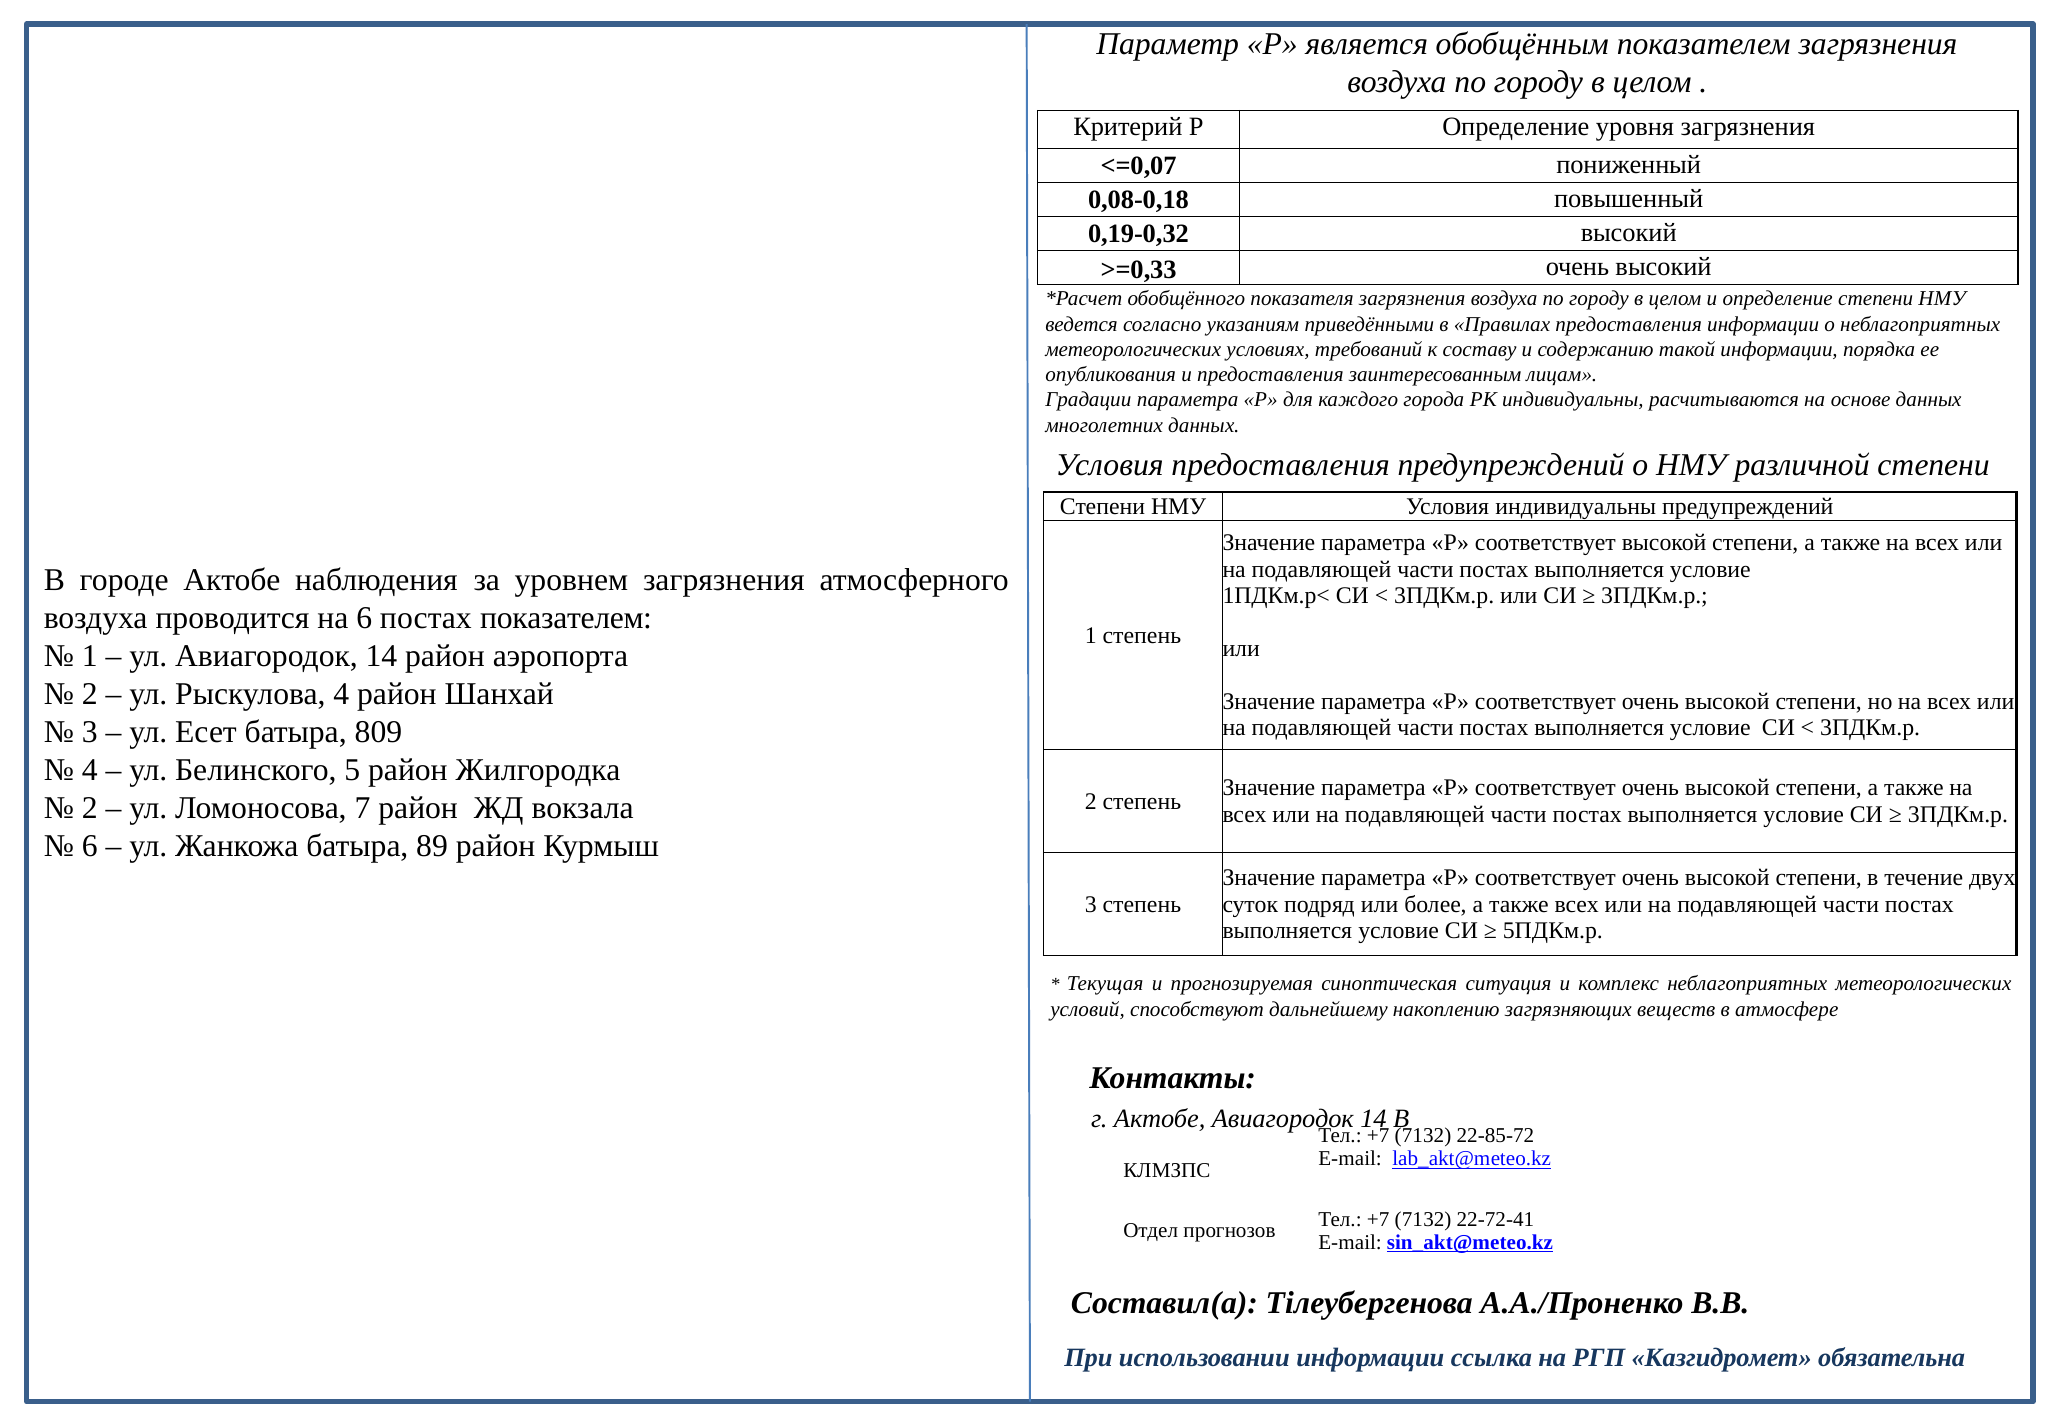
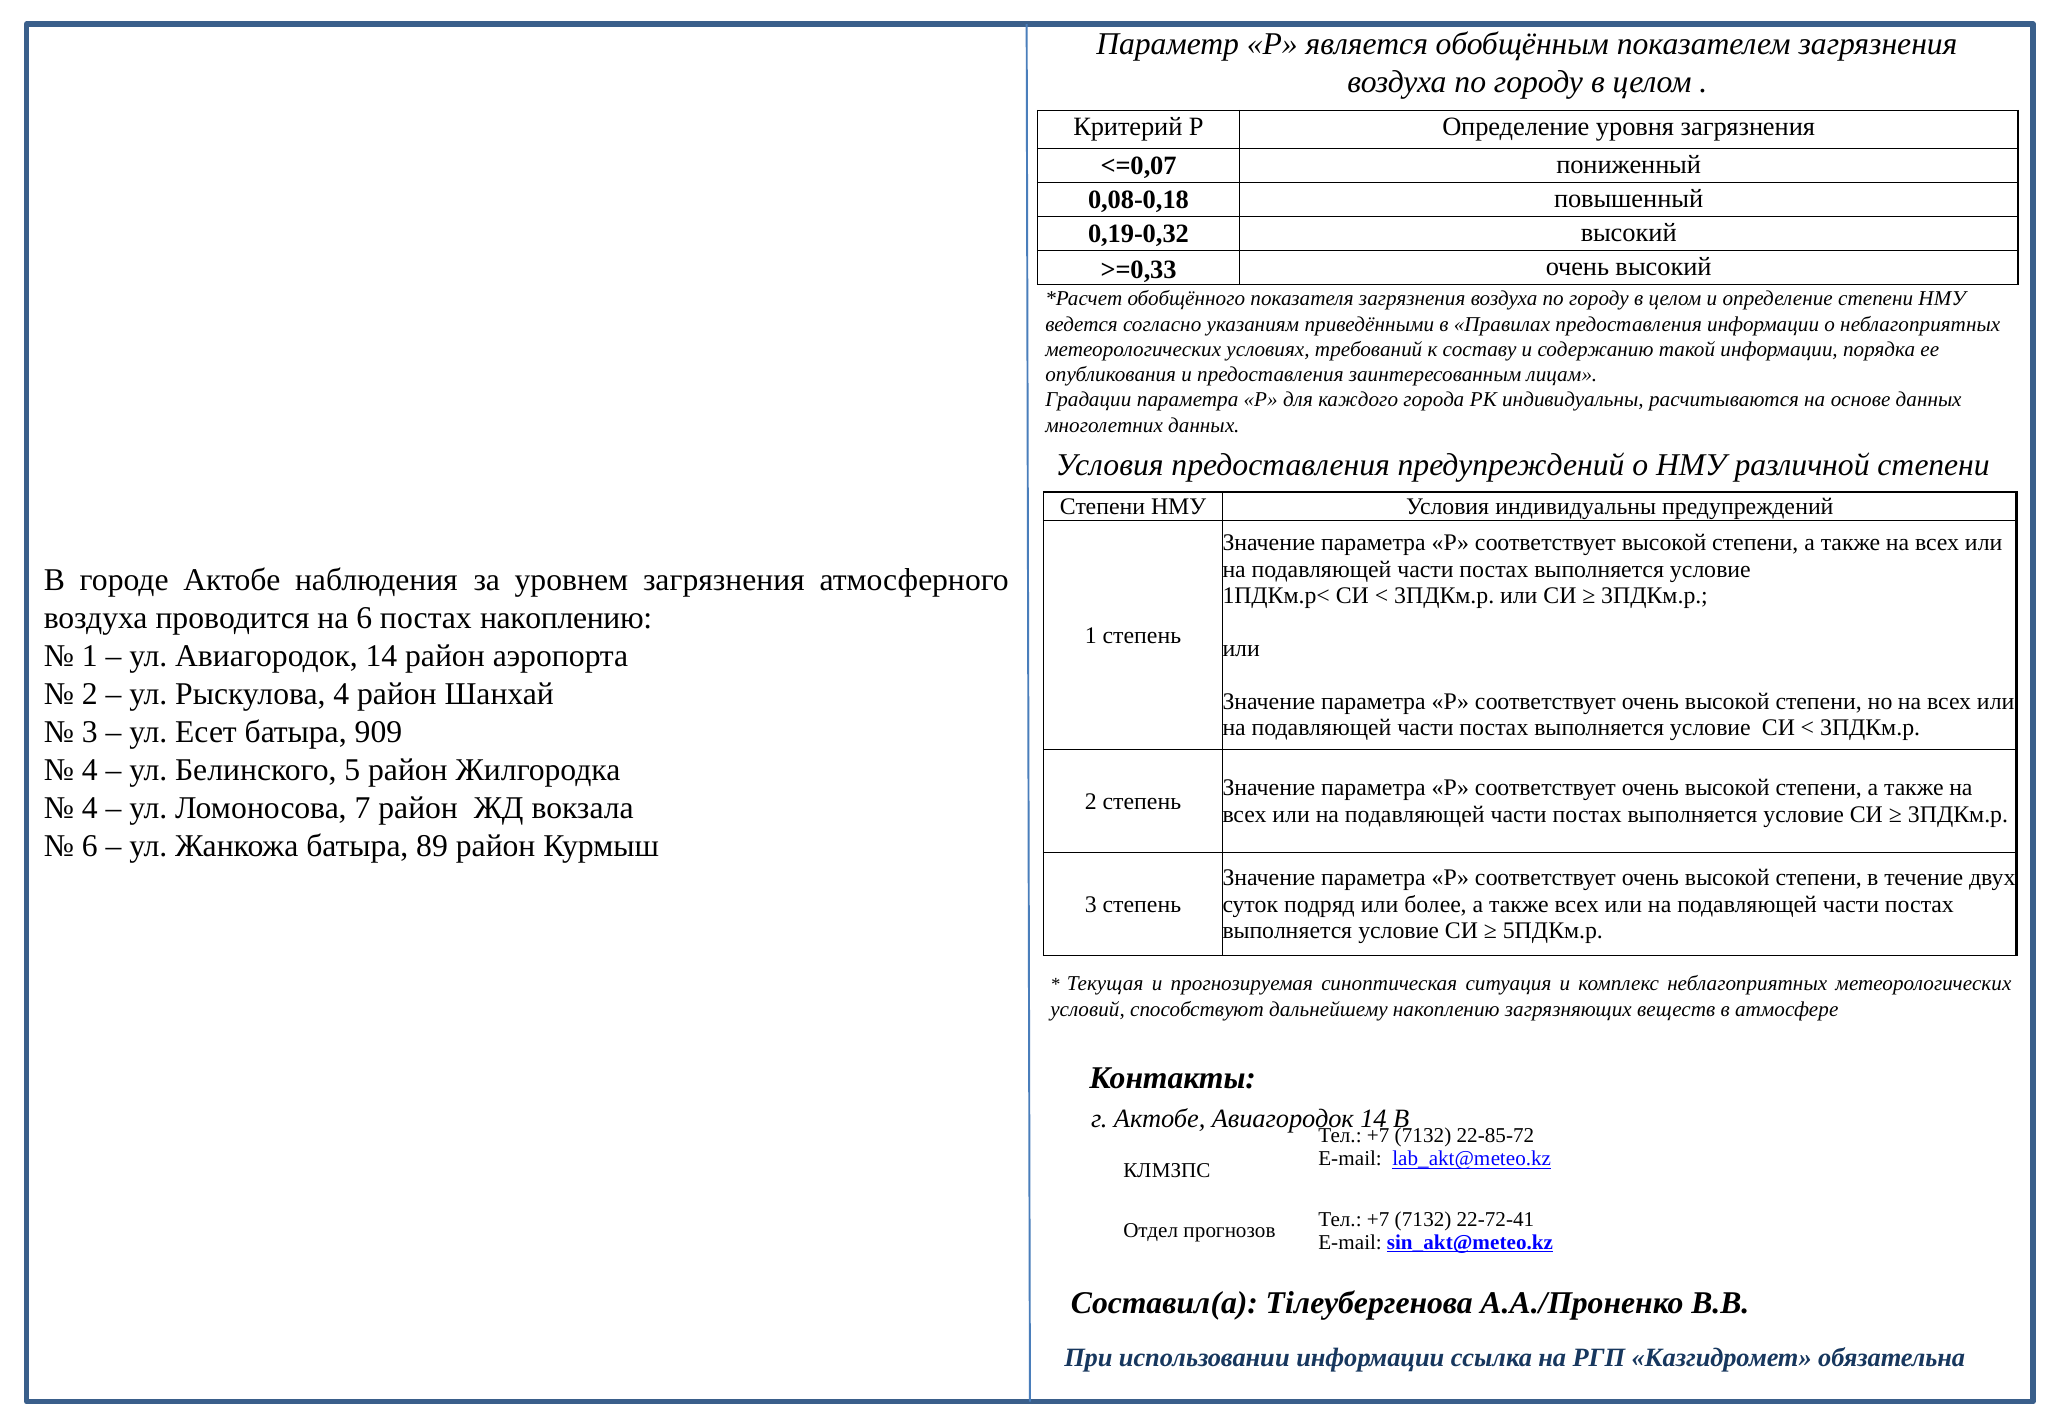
постах показателем: показателем -> накоплению (566, 618)
809: 809 -> 909 (378, 732)
2: 2 -> 4 (90, 808)
